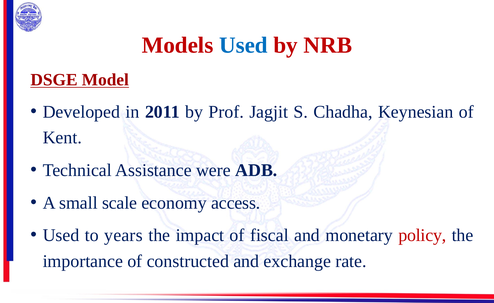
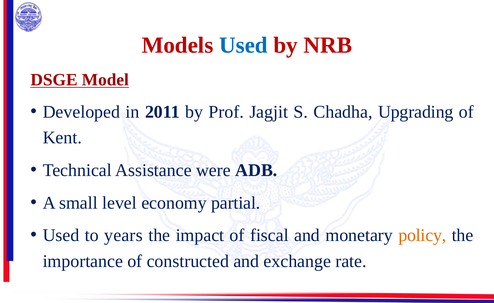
Keynesian: Keynesian -> Upgrading (416, 112)
scale: scale -> level (120, 203)
access: access -> partial (236, 203)
policy colour: red -> orange (422, 235)
